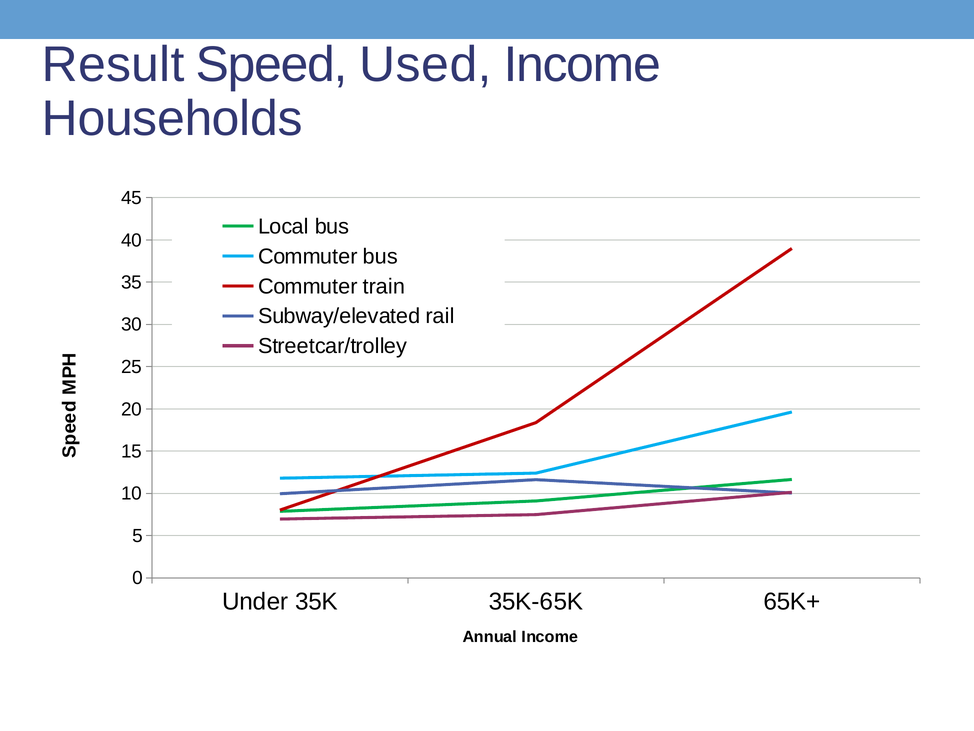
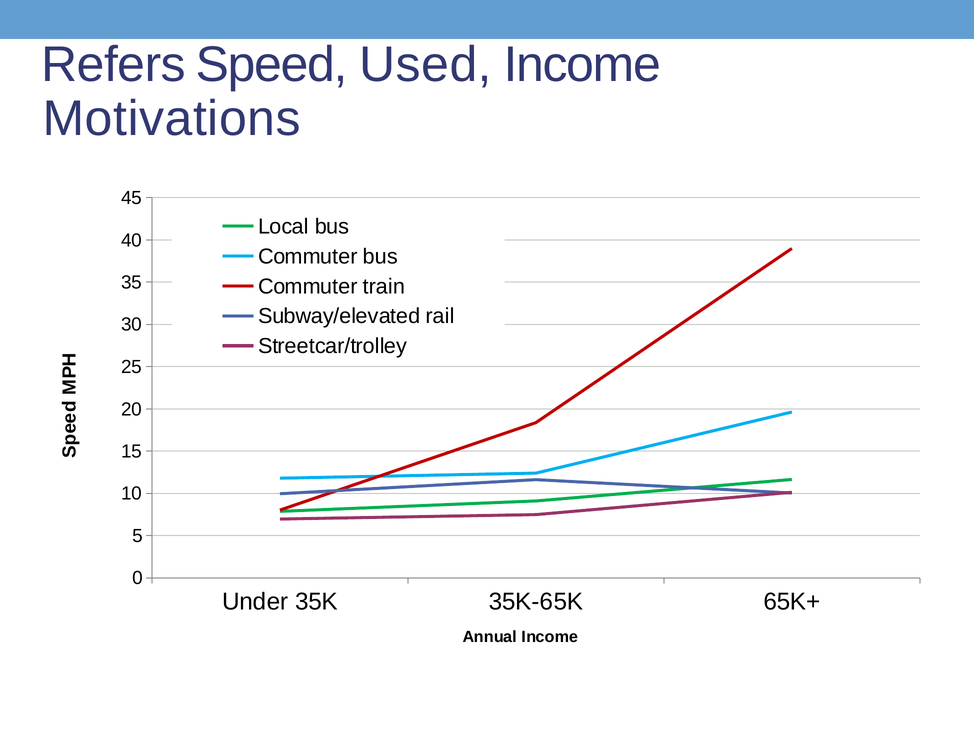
Result: Result -> Refers (114, 65)
Households: Households -> Motivations (172, 119)
